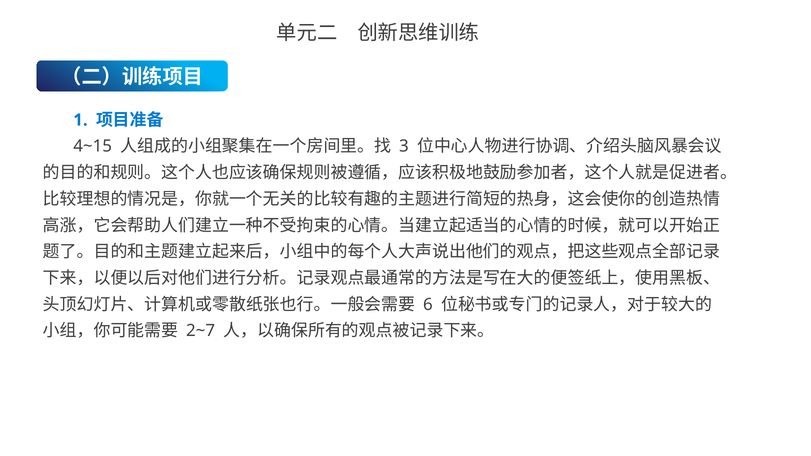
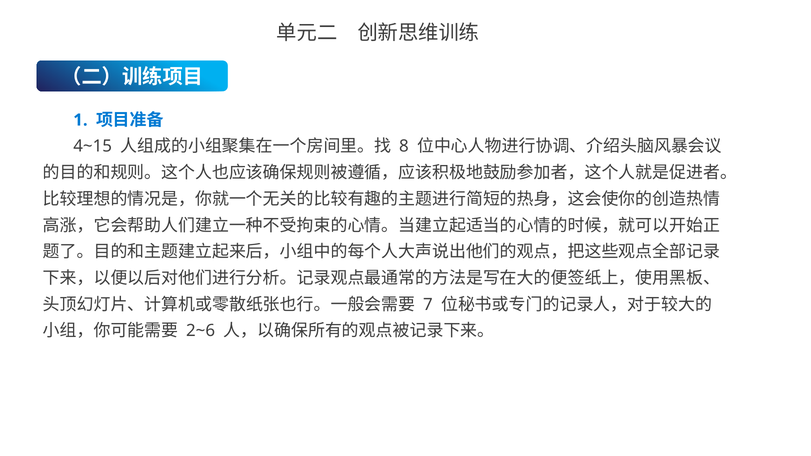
3: 3 -> 8 (404, 146)
6: 6 -> 7 (428, 305)
2~7: 2~7 -> 2~6 (201, 331)
